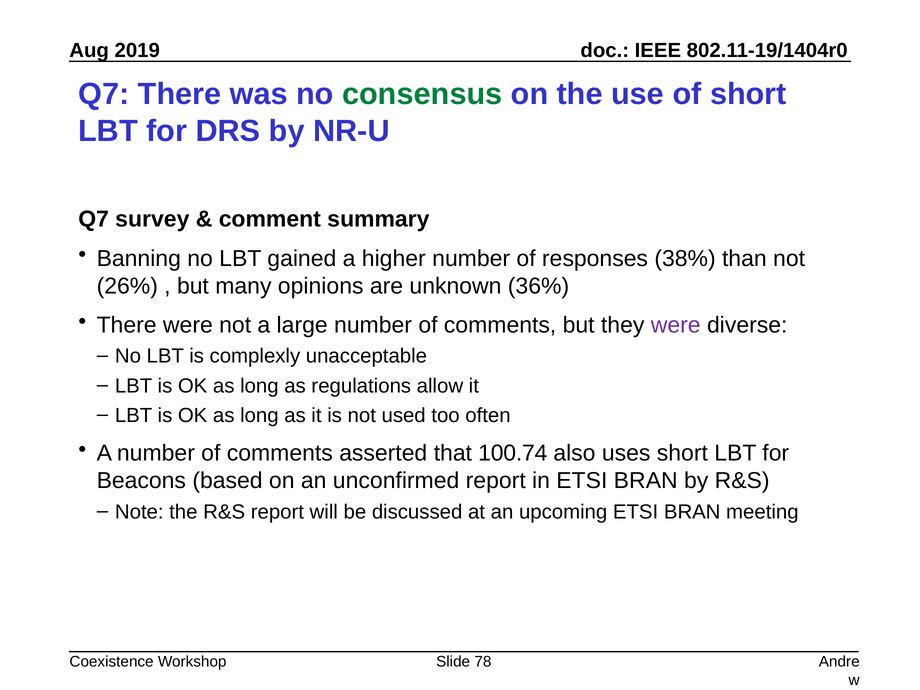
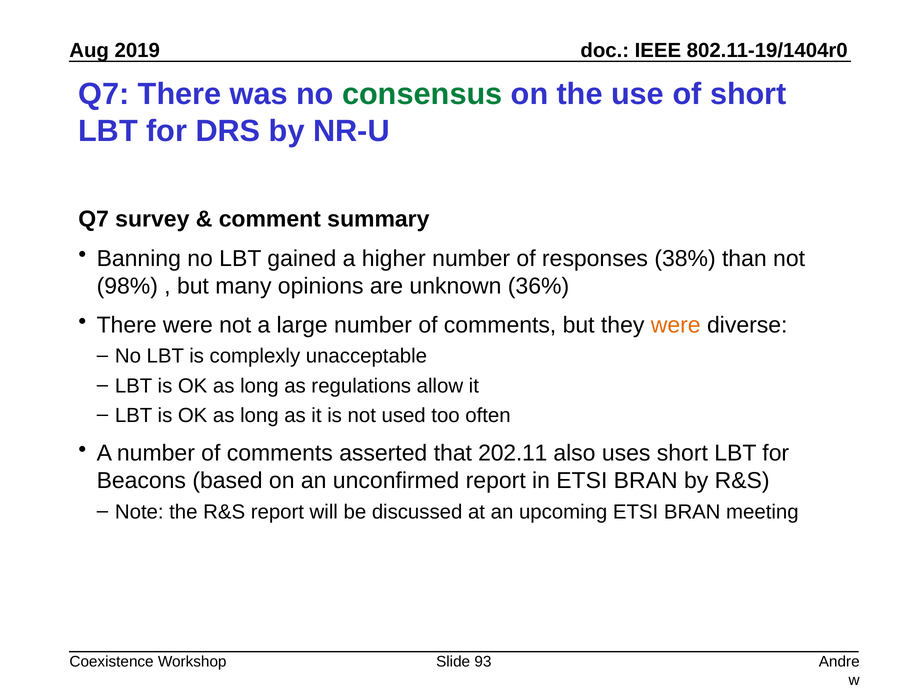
26%: 26% -> 98% (127, 286)
were colour: purple -> orange (676, 325)
100.74: 100.74 -> 202.11 (513, 453)
78: 78 -> 93 (483, 662)
